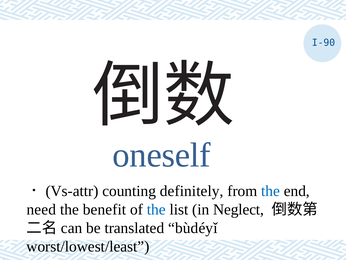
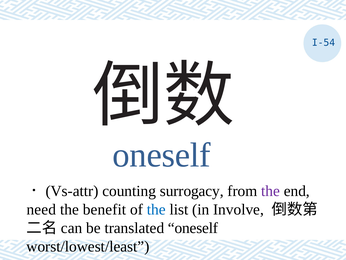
I-90: I-90 -> I-54 (323, 43)
definitely: definitely -> surrogacy (192, 191)
the colour: blue -> purple (271, 191)
Neglect: Neglect -> Involve (238, 209)
translated bùdéyǐ: bùdéyǐ -> oneself (193, 228)
